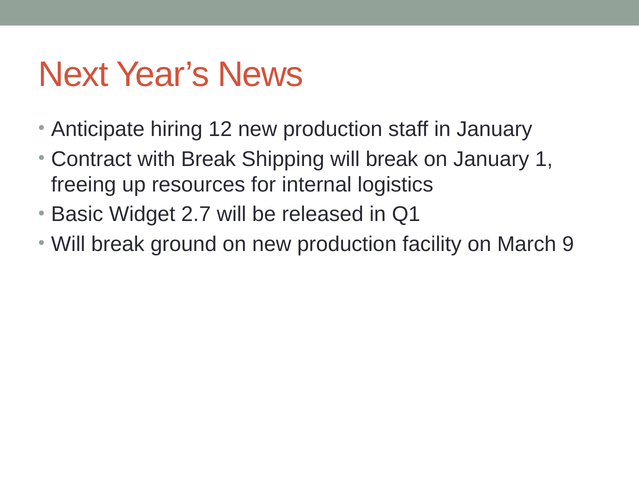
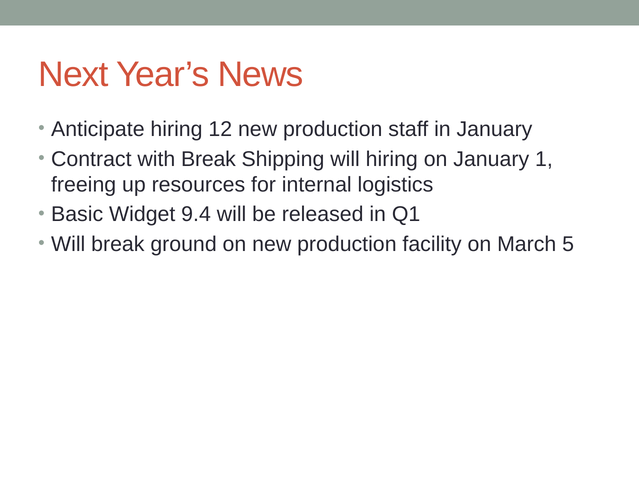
Shipping will break: break -> hiring (392, 159)
2.7: 2.7 -> 9.4 (196, 214)
9: 9 -> 5 (568, 244)
